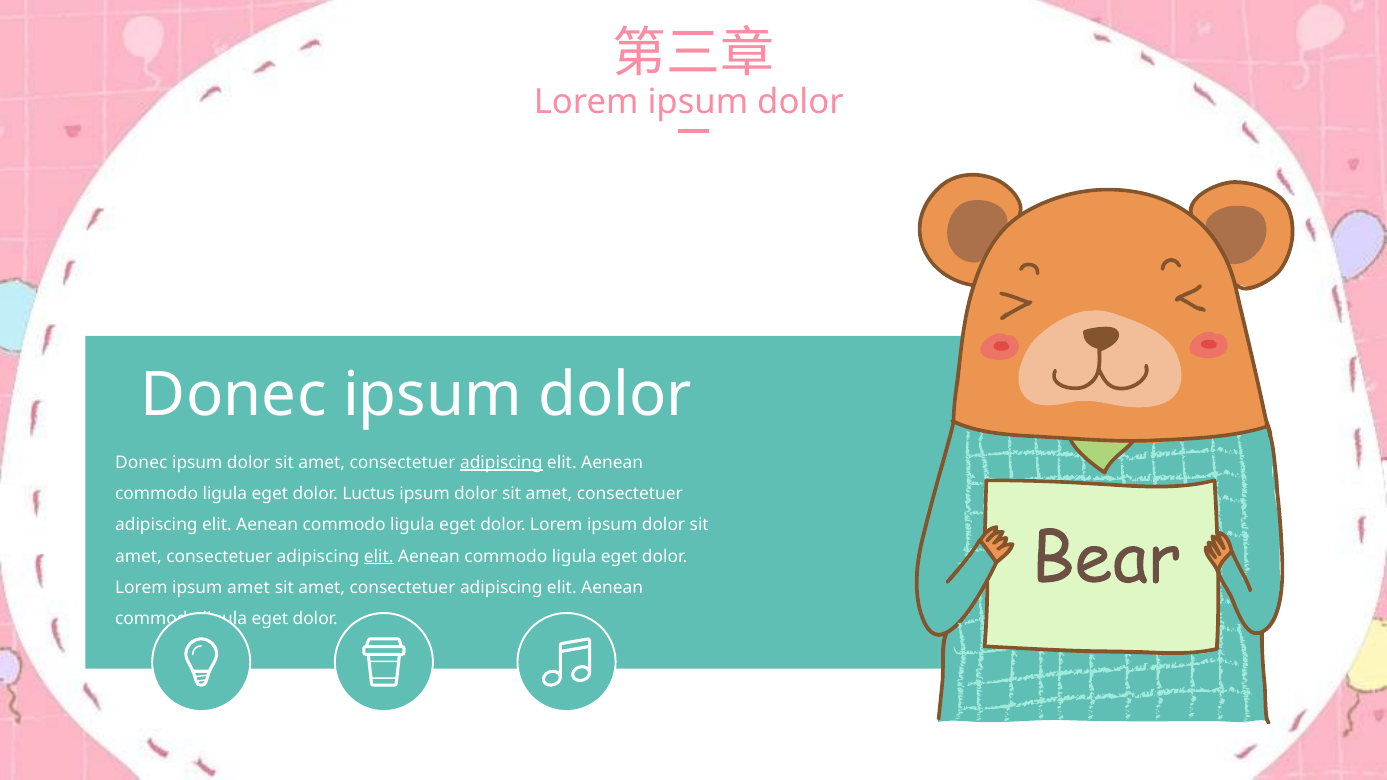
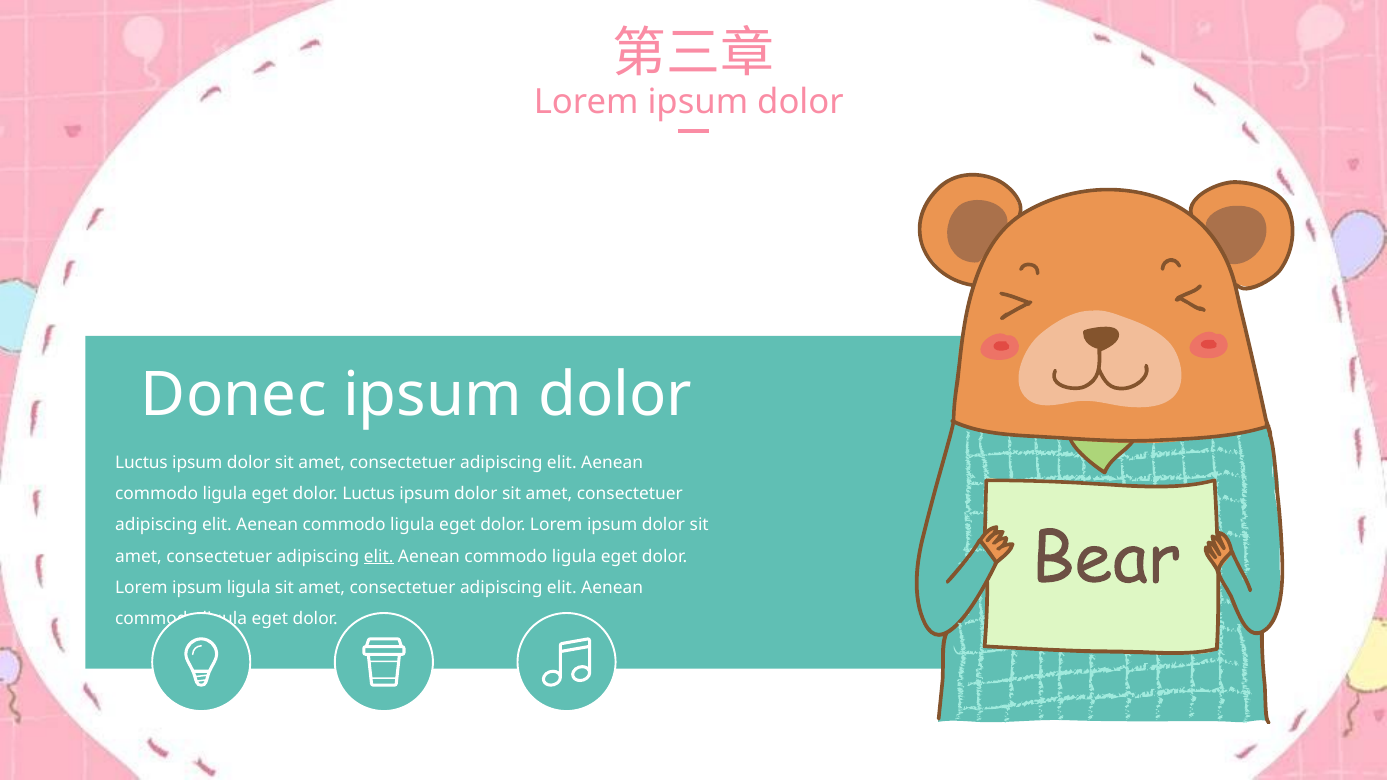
Donec: Donec -> Luctus (141, 463)
adipiscing underline: present -> none (501, 463)
ipsum amet: amet -> ligula (249, 588)
